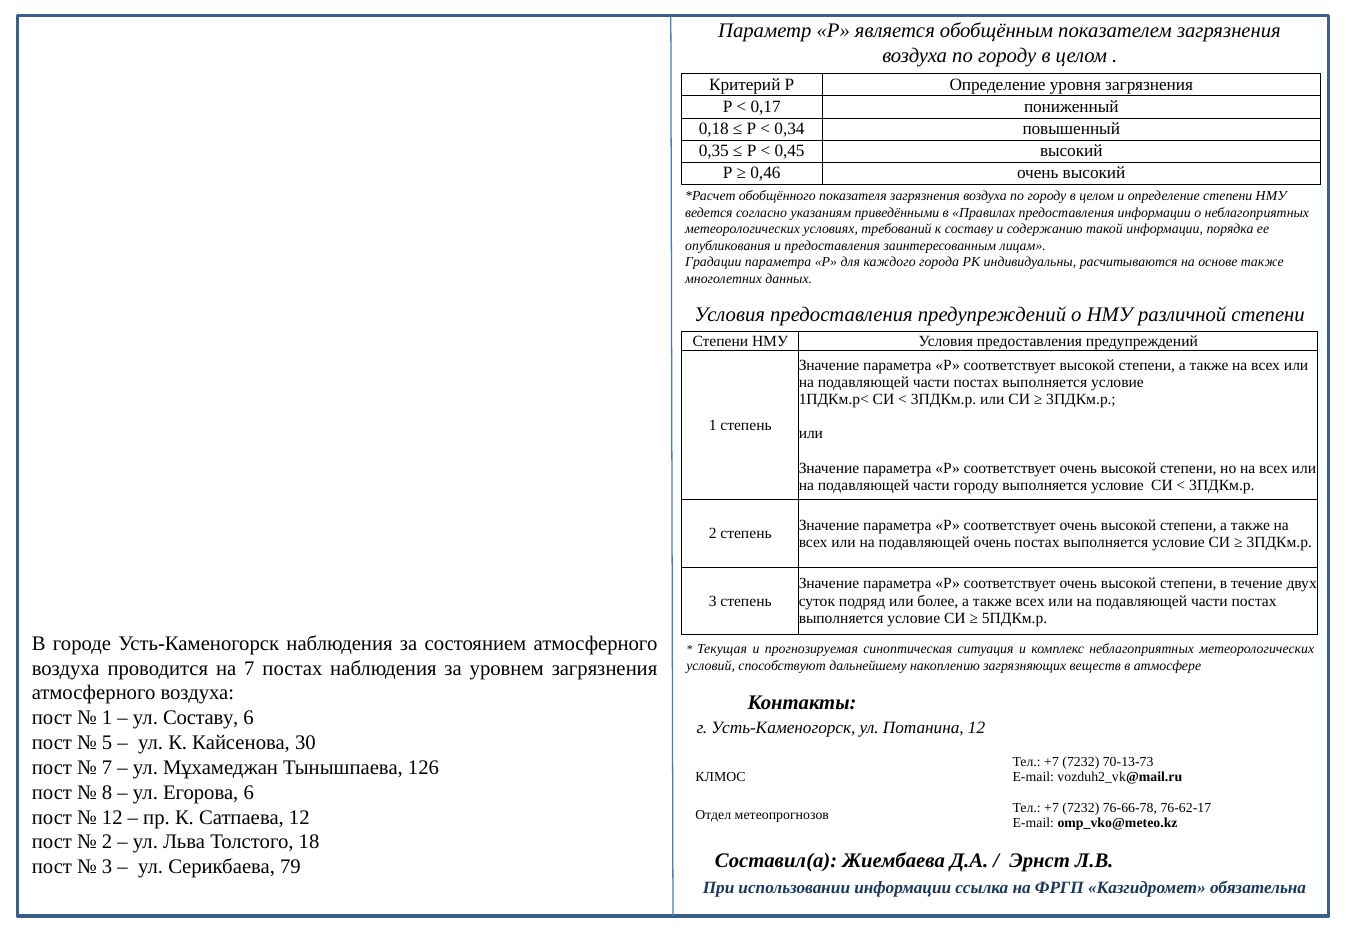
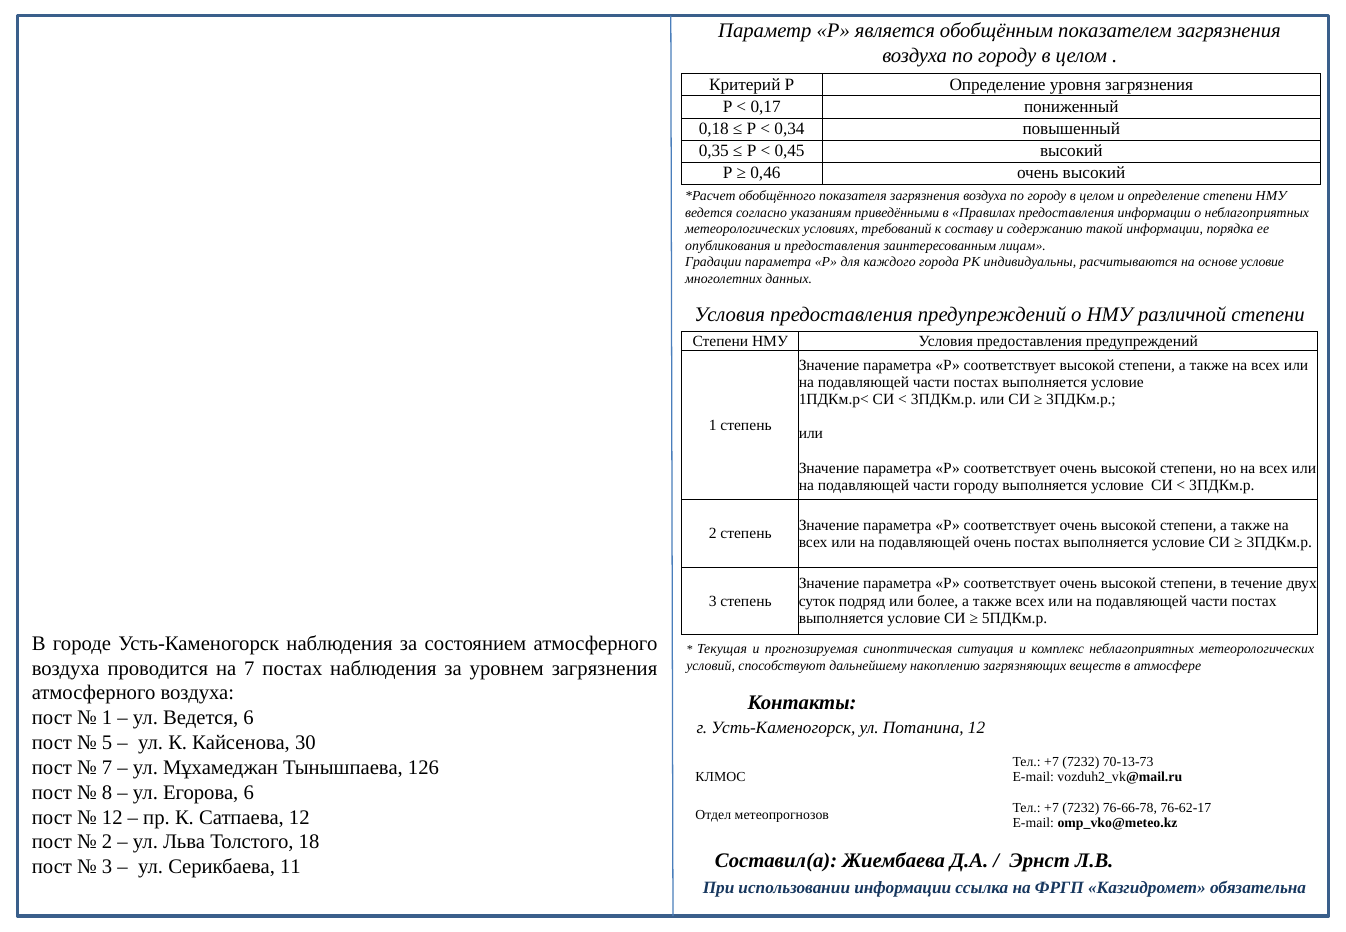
основе также: также -> условие (1262, 262)
ул Составу: Составу -> Ведется (201, 718)
79: 79 -> 11 (290, 867)
